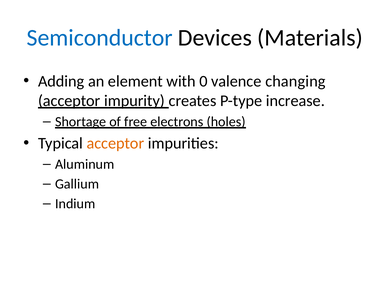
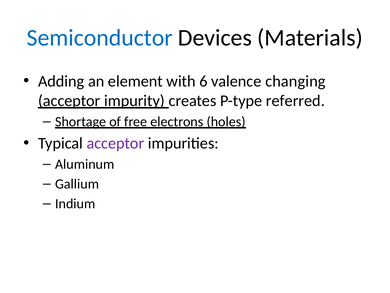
0: 0 -> 6 (203, 81)
increase: increase -> referred (295, 101)
acceptor colour: orange -> purple (115, 143)
